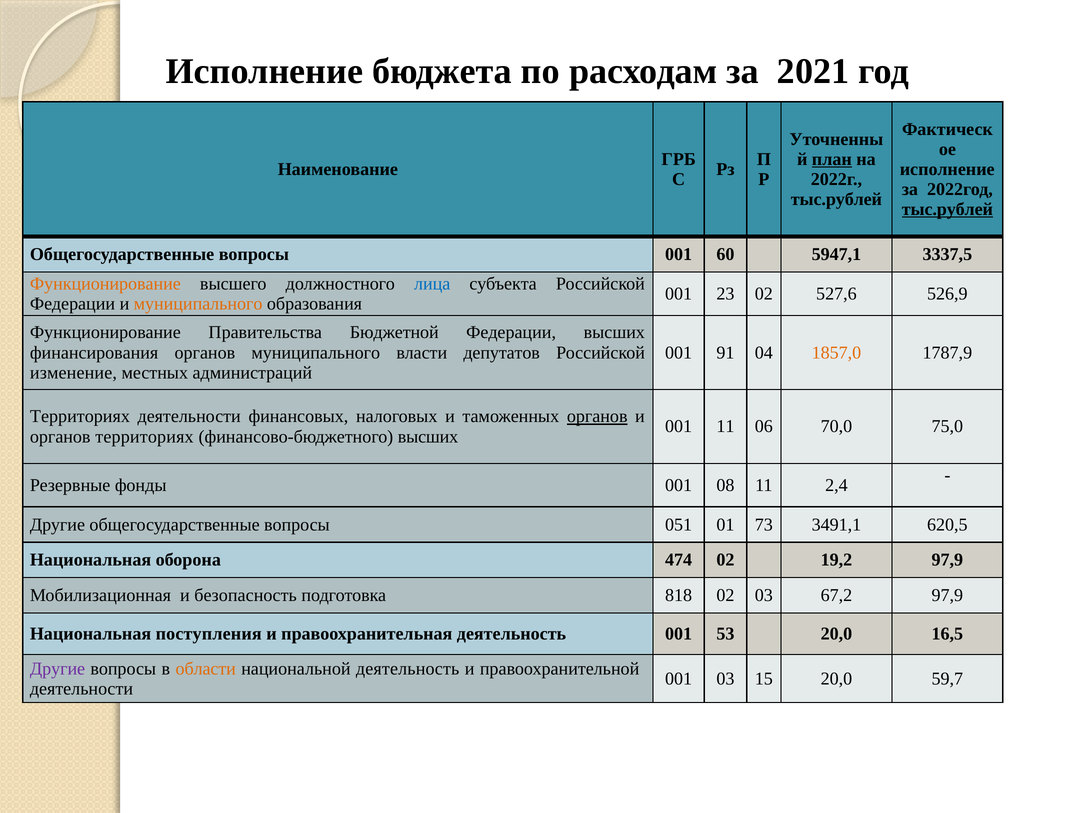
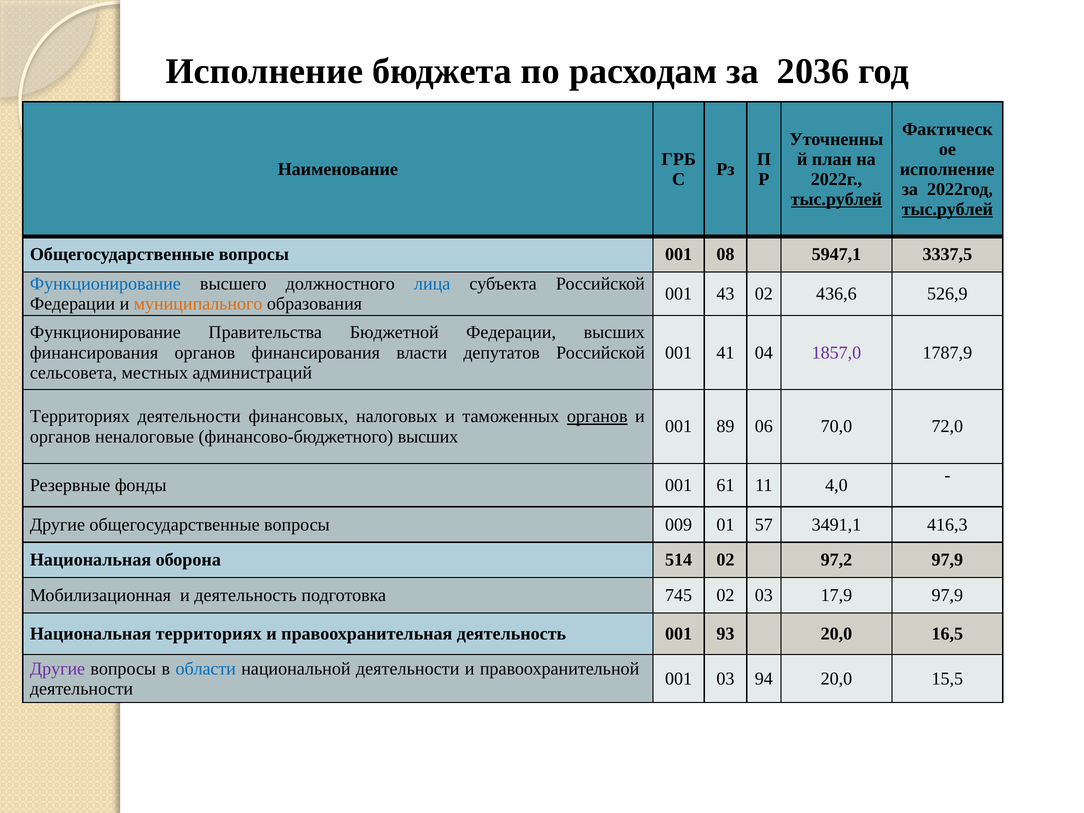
2021: 2021 -> 2036 (813, 71)
план underline: present -> none (832, 159)
тыс.рублей underline: none -> present (836, 199)
60: 60 -> 08 (725, 255)
Функционирование colour: orange -> blue (105, 284)
23: 23 -> 43 (725, 294)
527,6: 527,6 -> 436,6 (836, 294)
органов муниципального: муниципального -> финансирования (316, 353)
91: 91 -> 41 (725, 353)
1857,0 colour: orange -> purple (836, 353)
изменение: изменение -> сельсовета (74, 373)
001 11: 11 -> 89 (725, 427)
75,0: 75,0 -> 72,0 (947, 427)
органов территориях: территориях -> неналоговые (145, 437)
08: 08 -> 61 (725, 485)
2,4: 2,4 -> 4,0 (836, 485)
051: 051 -> 009 (679, 525)
73: 73 -> 57 (764, 525)
620,5: 620,5 -> 416,3 (947, 525)
474: 474 -> 514 (679, 560)
19,2: 19,2 -> 97,2 (836, 560)
и безопасность: безопасность -> деятельность (246, 595)
818: 818 -> 745 (679, 595)
67,2: 67,2 -> 17,9 (836, 595)
Национальная поступления: поступления -> территориях (209, 634)
53: 53 -> 93 (725, 634)
области colour: orange -> blue (206, 669)
национальной деятельность: деятельность -> деятельности (408, 669)
15: 15 -> 94 (764, 679)
59,7: 59,7 -> 15,5 (947, 679)
